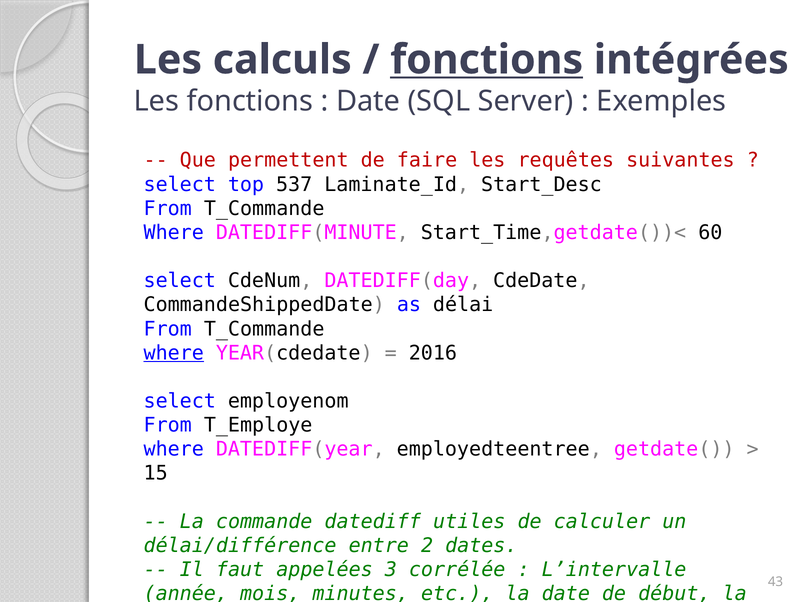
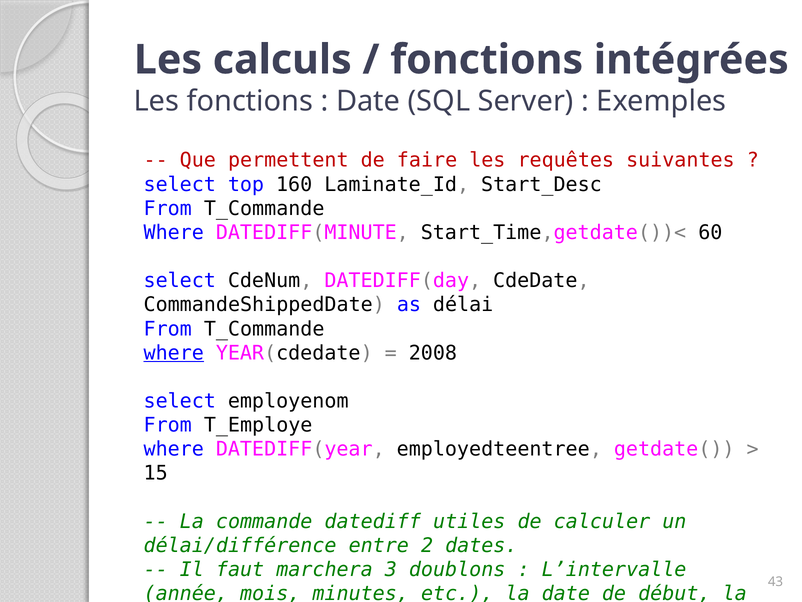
fonctions underline: present -> none (487, 60)
537: 537 -> 160 (294, 184)
2016: 2016 -> 2008 (433, 353)
appelées: appelées -> marchera (325, 569)
corrélée: corrélée -> doublons (457, 569)
